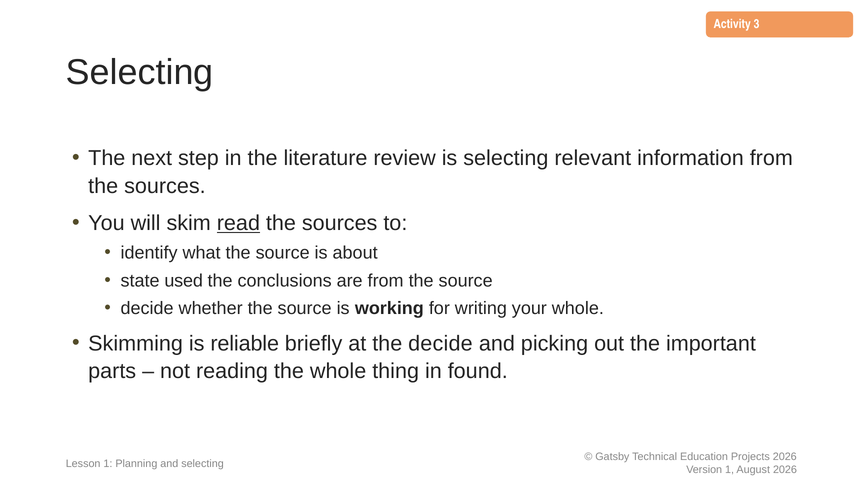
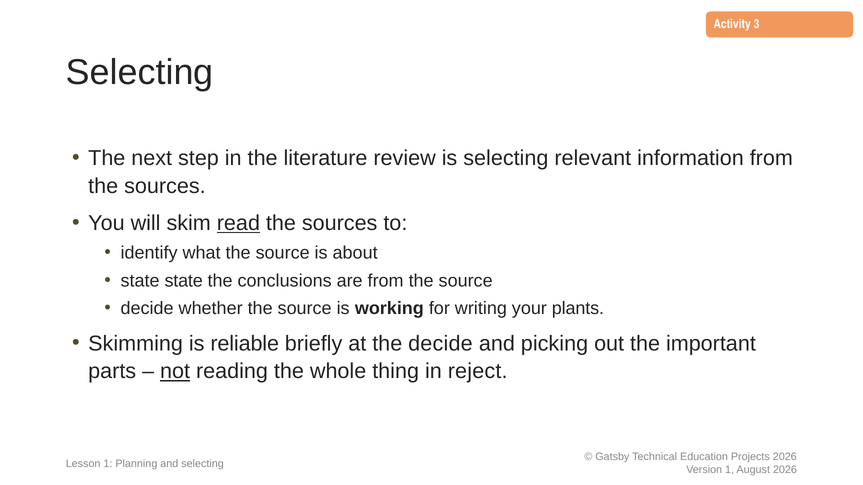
state used: used -> state (184, 281)
your whole: whole -> plants (578, 309)
not underline: none -> present (175, 372)
found: found -> reject (478, 372)
